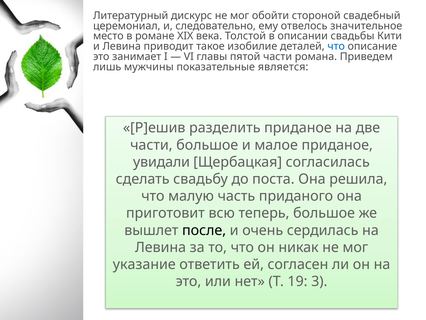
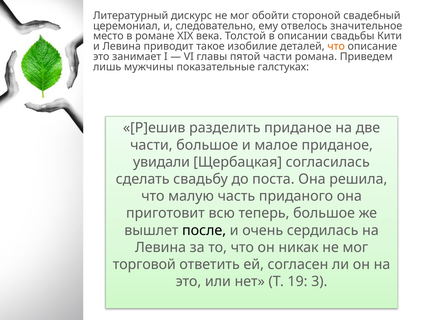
что colour: blue -> orange (336, 46)
является: является -> галстуках (283, 67)
указание: указание -> торговой (144, 264)
